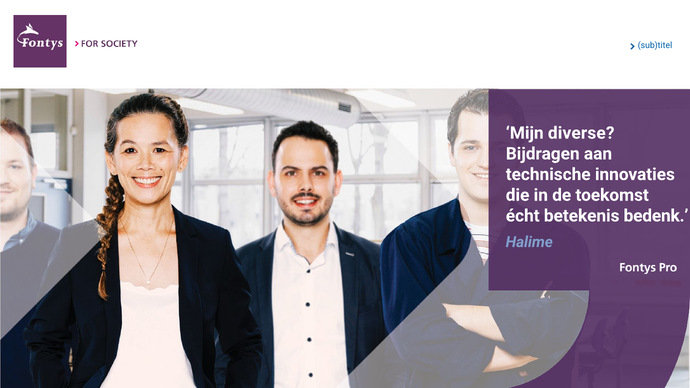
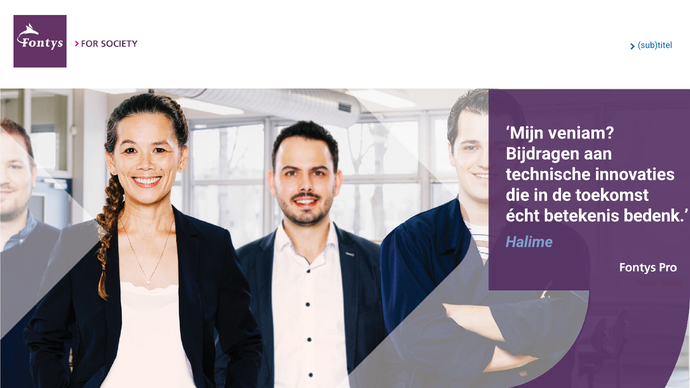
diverse: diverse -> veniam (581, 133)
